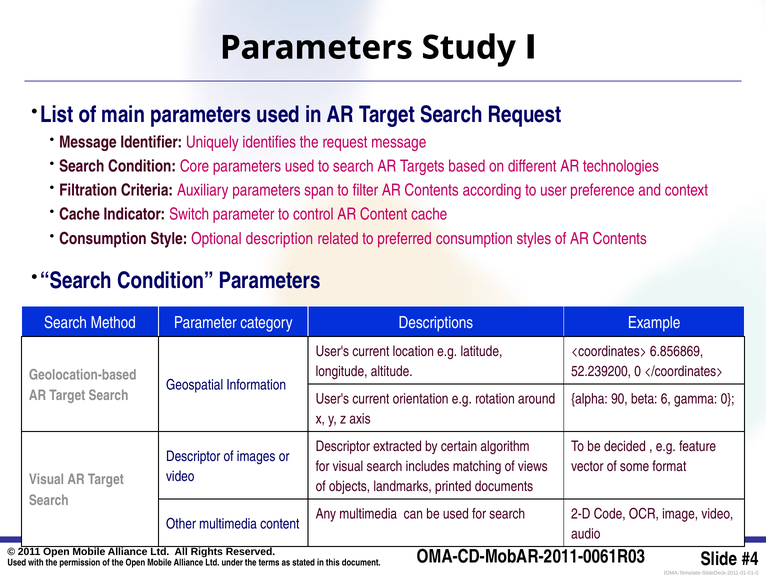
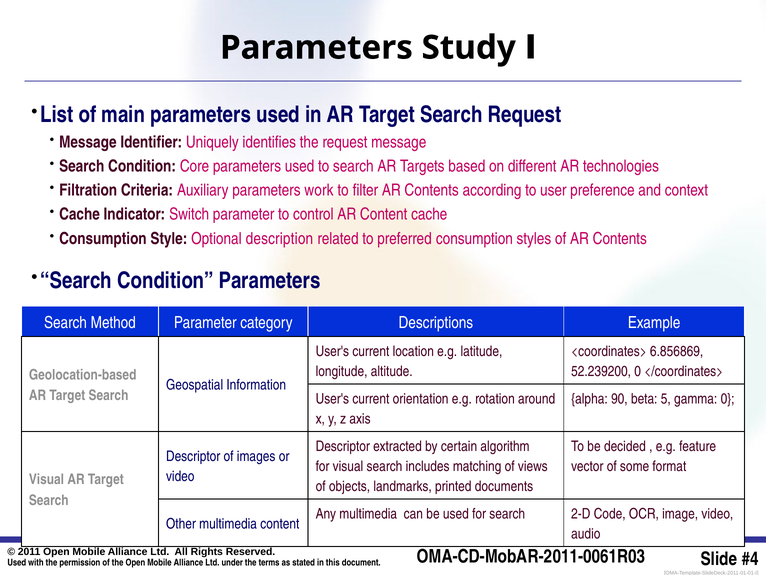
span: span -> work (319, 190)
6: 6 -> 5 (666, 399)
